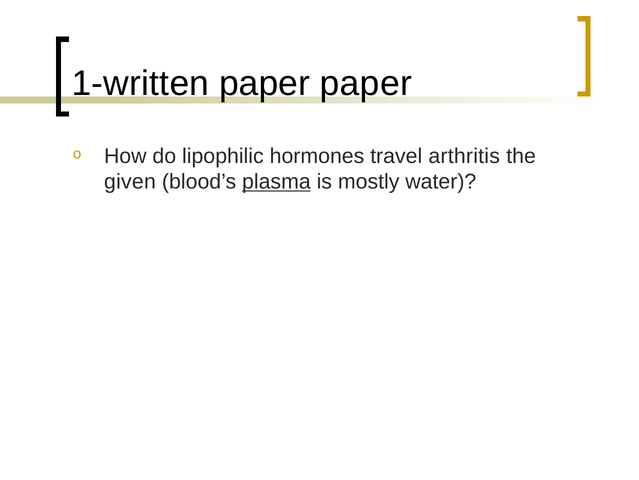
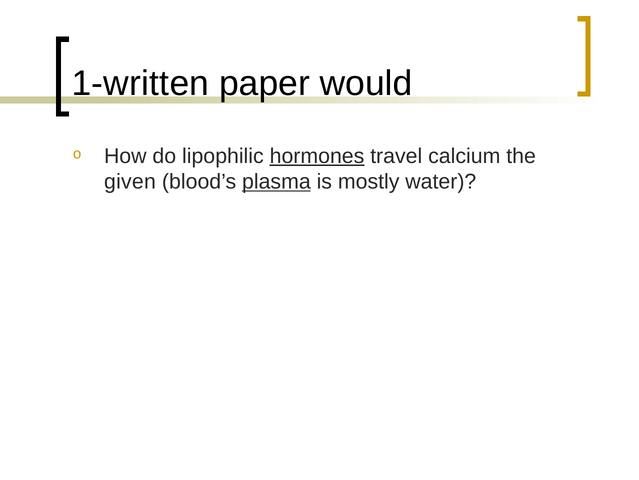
paper paper: paper -> would (366, 83)
hormones underline: none -> present (317, 156)
arthritis: arthritis -> calcium (464, 156)
